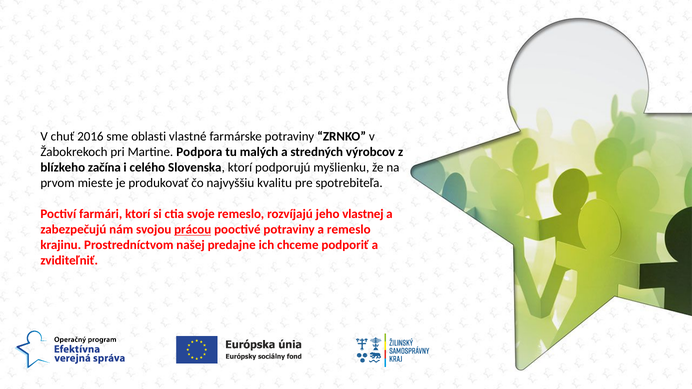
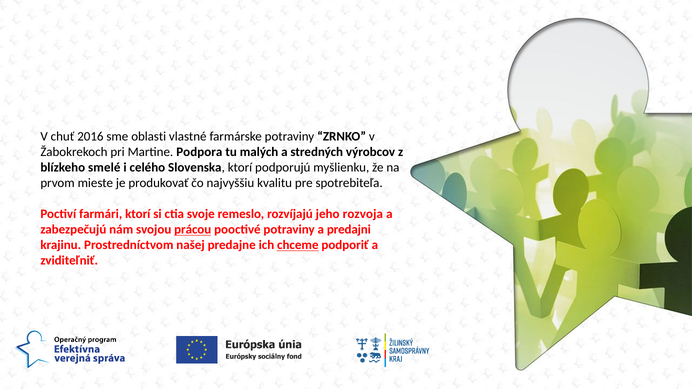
začína: začína -> smelé (104, 167)
vlastnej: vlastnej -> rozvoja (363, 214)
a remeslo: remeslo -> predajni (349, 230)
chceme underline: none -> present (298, 245)
